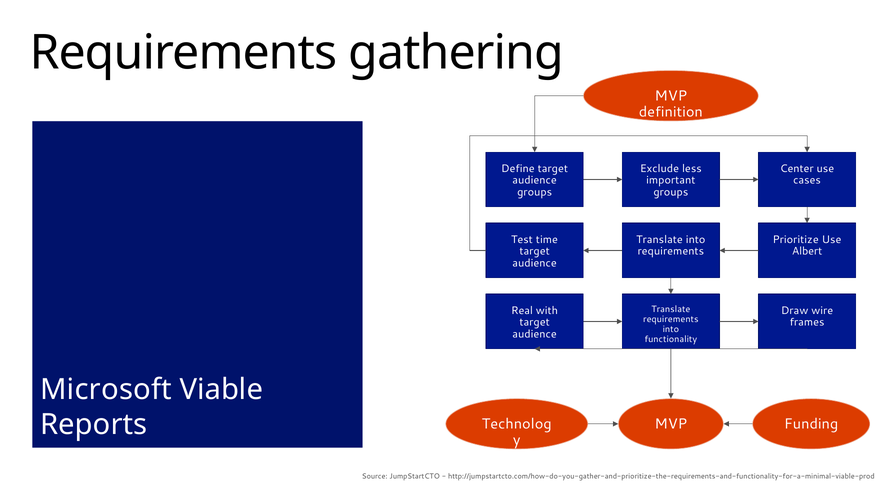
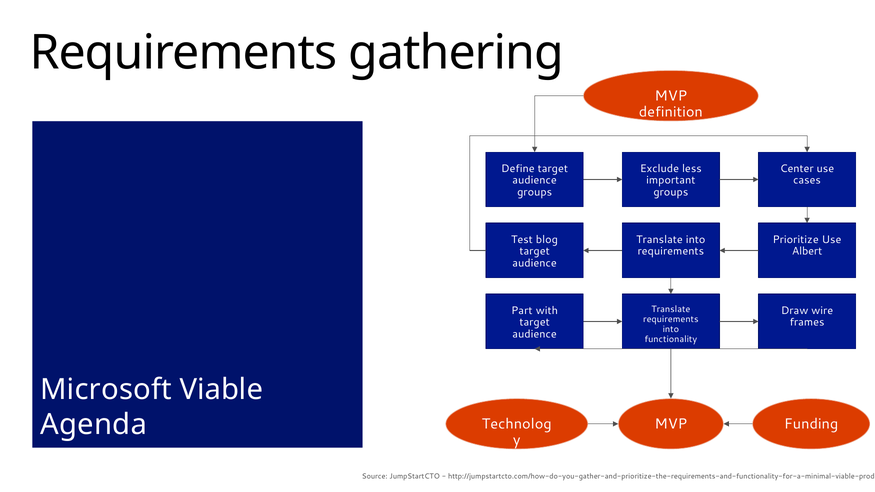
time: time -> blog (547, 240)
Real: Real -> Part (522, 311)
Reports: Reports -> Agenda (94, 425)
